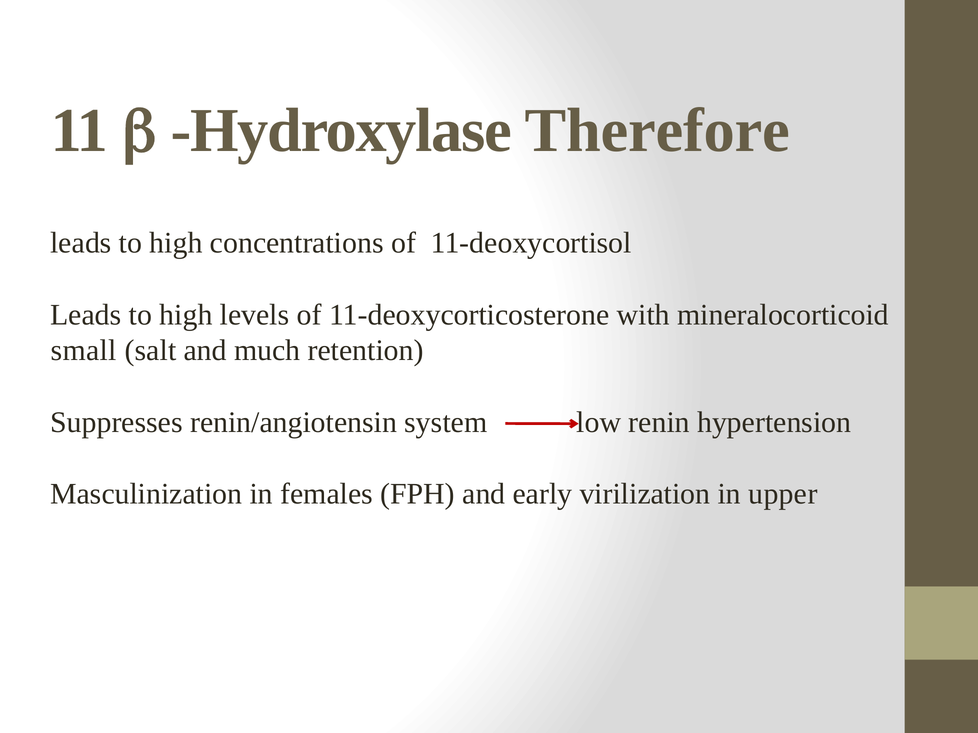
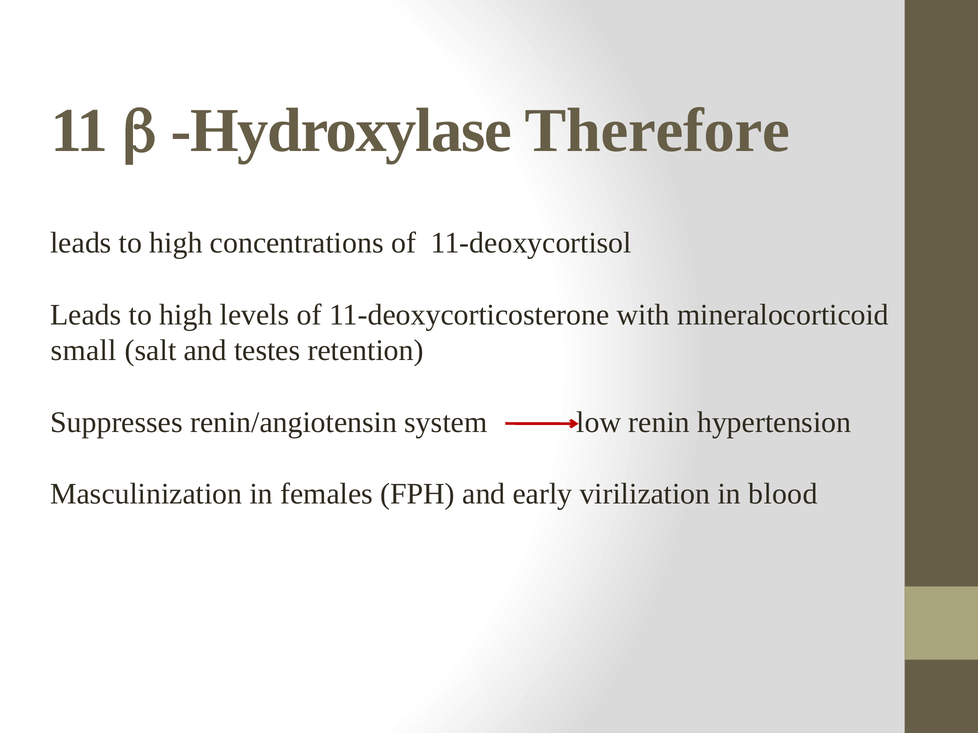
much: much -> testes (267, 351)
upper: upper -> blood (783, 494)
